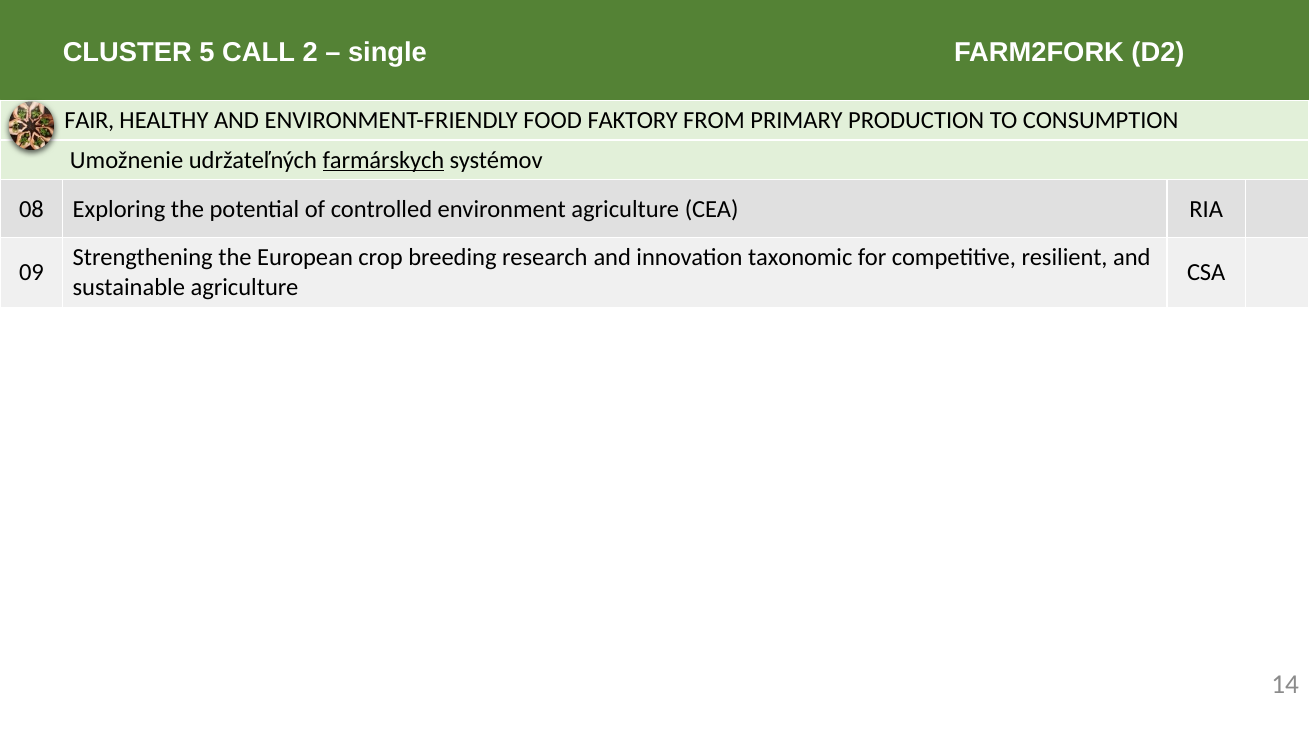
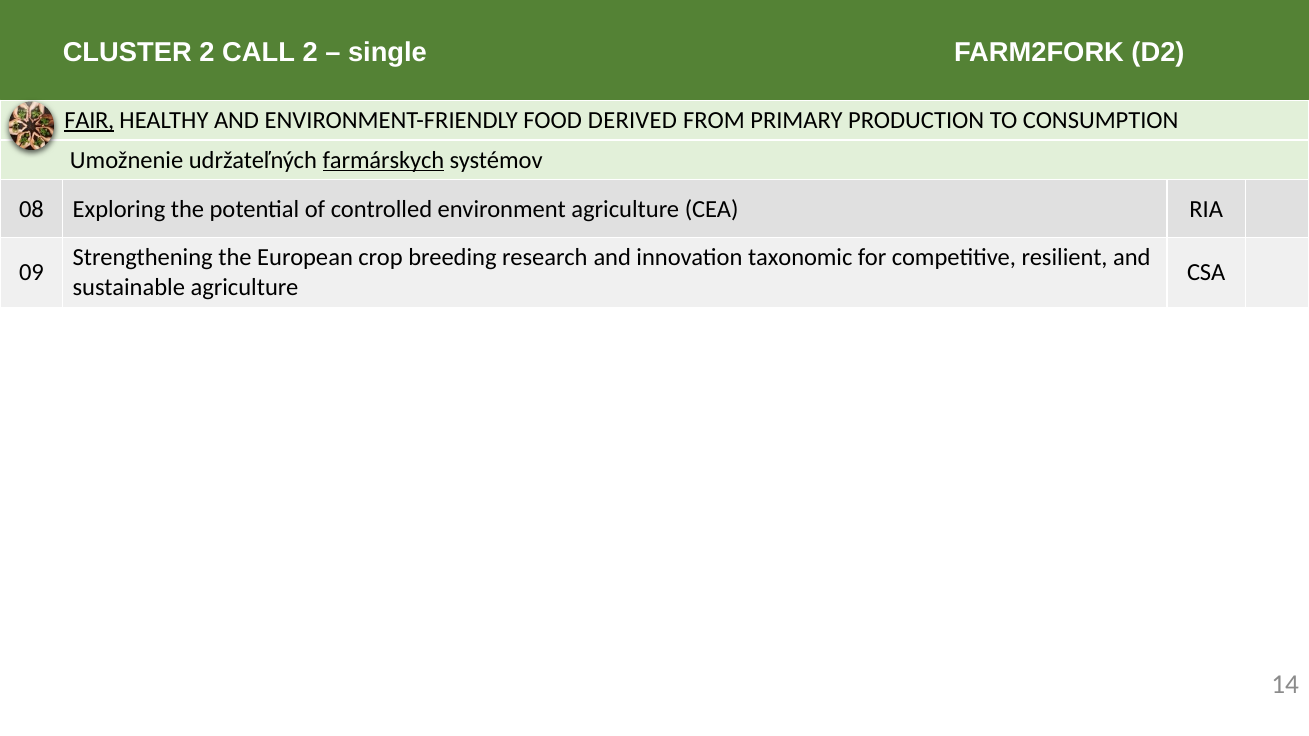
CLUSTER 5: 5 -> 2 (207, 52)
FAIR underline: none -> present (89, 120)
FAKTORY: FAKTORY -> DERIVED (632, 120)
